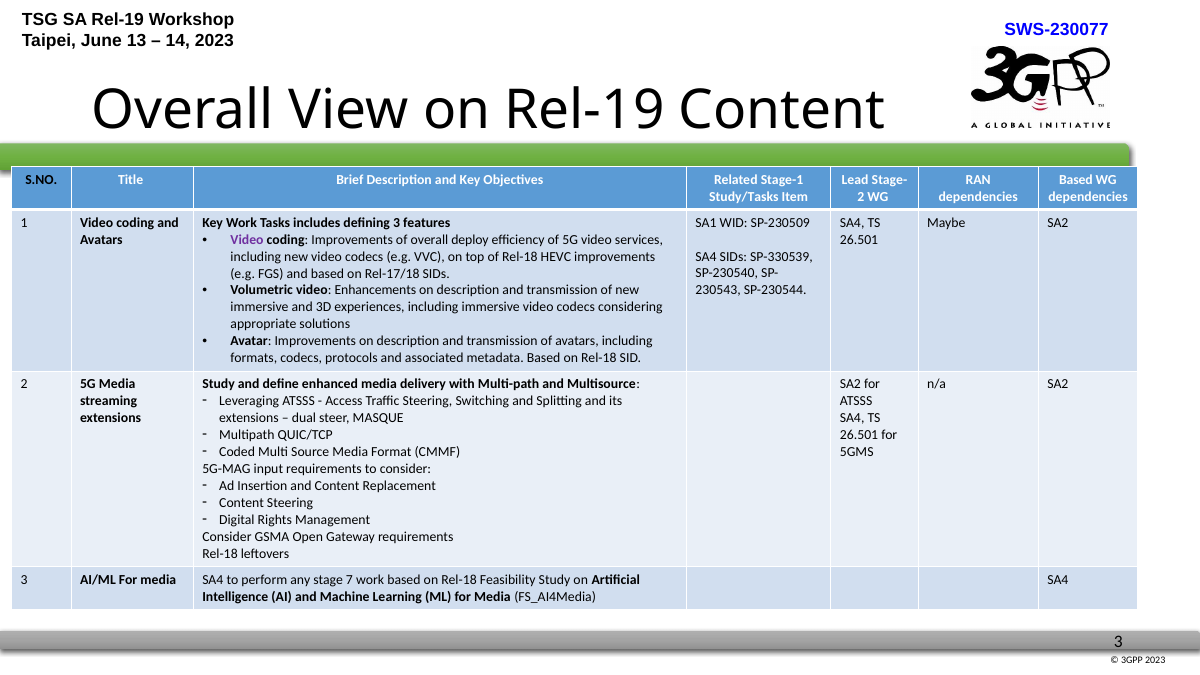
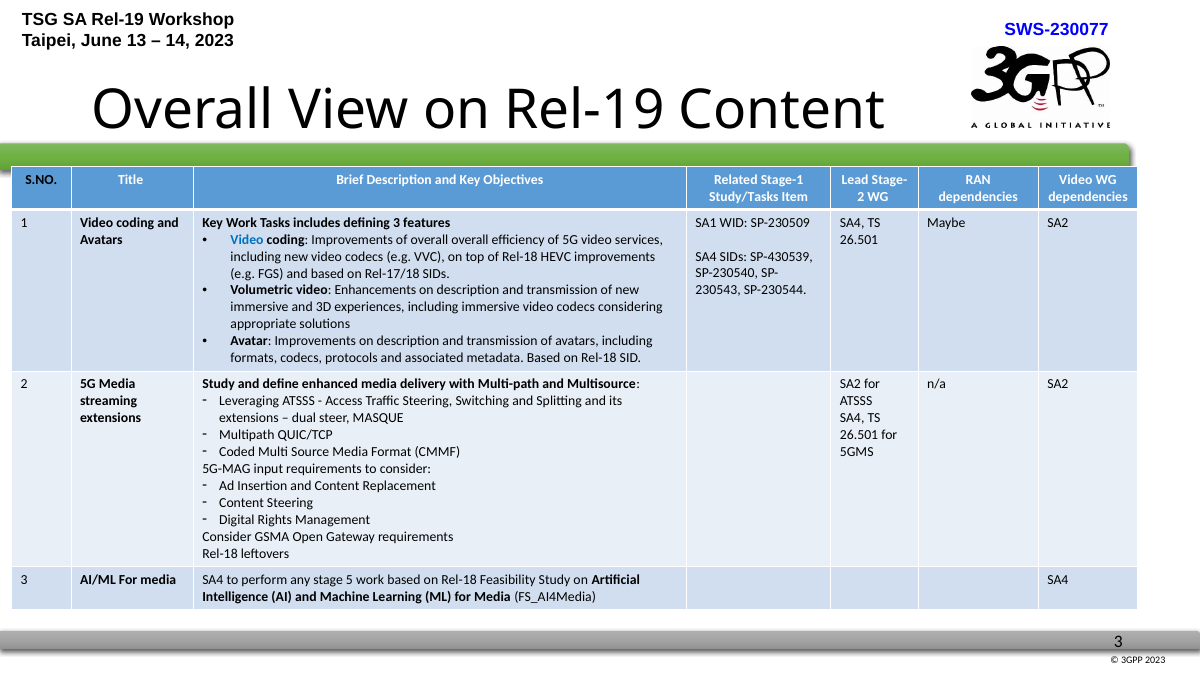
Based: Based -> Video (1076, 180)
Video colour: purple -> blue (247, 240)
overall deploy: deploy -> overall (470, 240)
SP-330539: SP-330539 -> SP-430539 (781, 256)
7: 7 -> 5 (349, 580)
